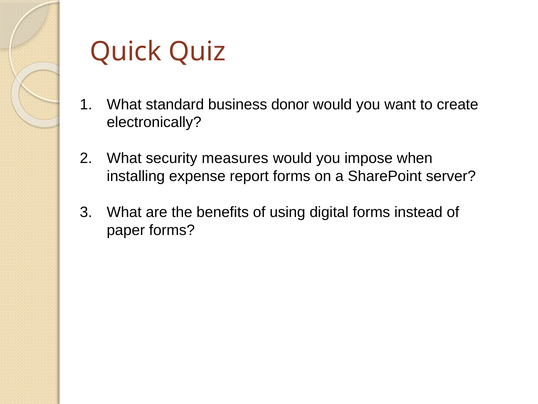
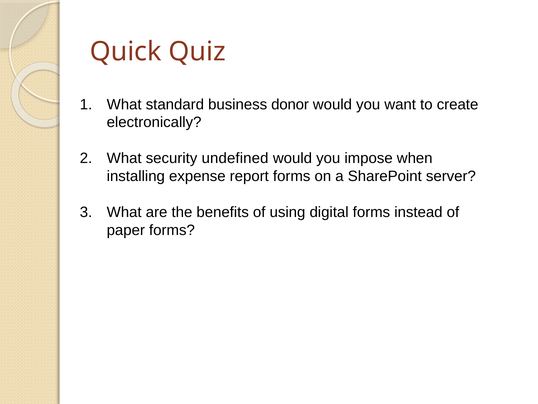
measures: measures -> undefined (235, 158)
